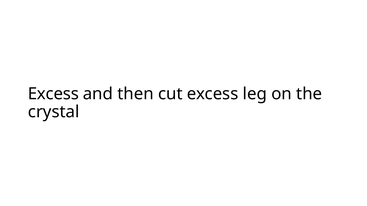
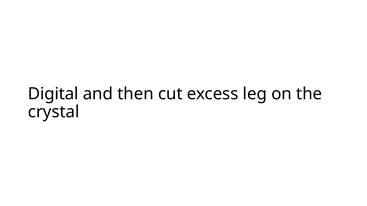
Excess: Excess -> Digital (53, 94)
